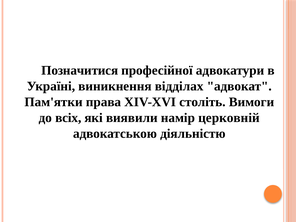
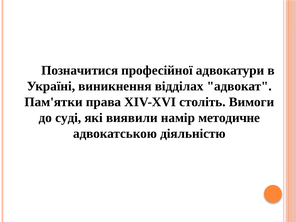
всіх: всіх -> суді (68, 118)
церковній: церковній -> методичне (229, 118)
